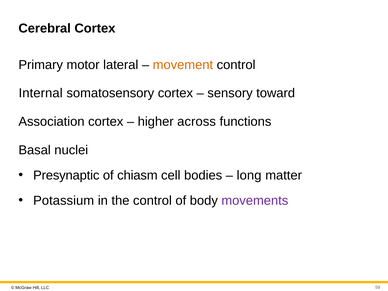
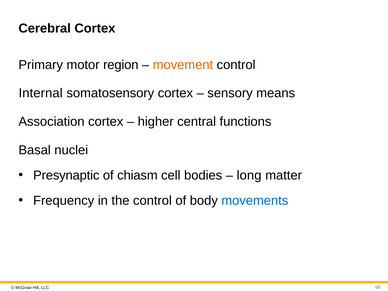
lateral: lateral -> region (121, 65)
toward: toward -> means (276, 93)
across: across -> central (197, 122)
Potassium: Potassium -> Frequency (64, 201)
movements colour: purple -> blue (255, 201)
